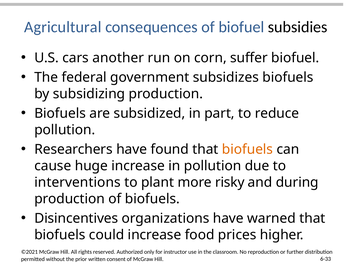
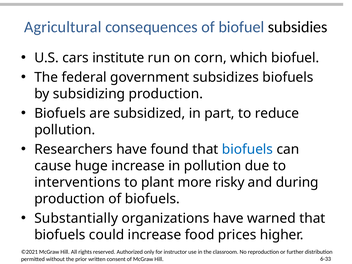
another: another -> institute (118, 58)
suffer: suffer -> which (249, 58)
biofuels colour: orange -> blue (247, 149)
Disincentives: Disincentives -> Substantially (76, 218)
